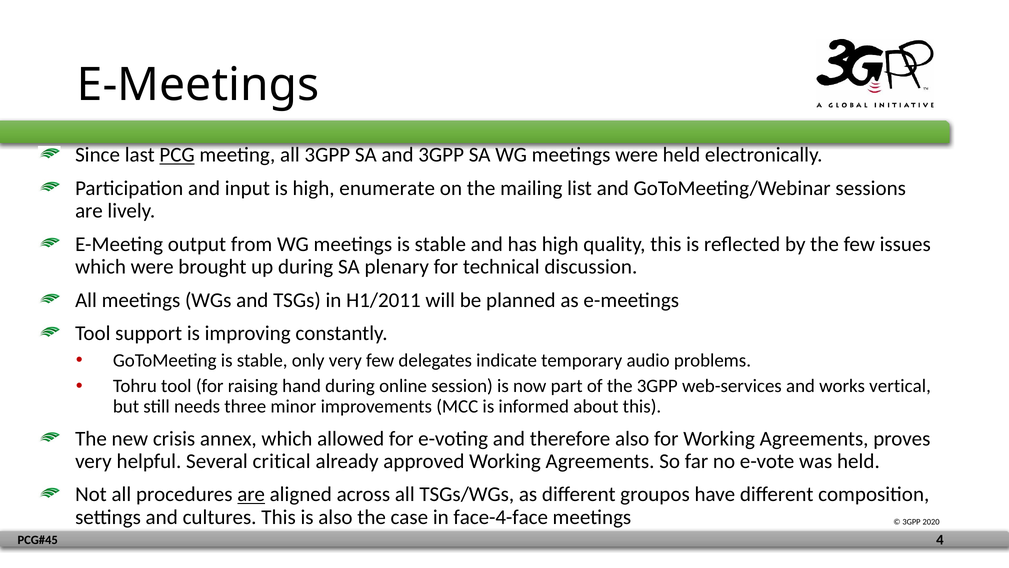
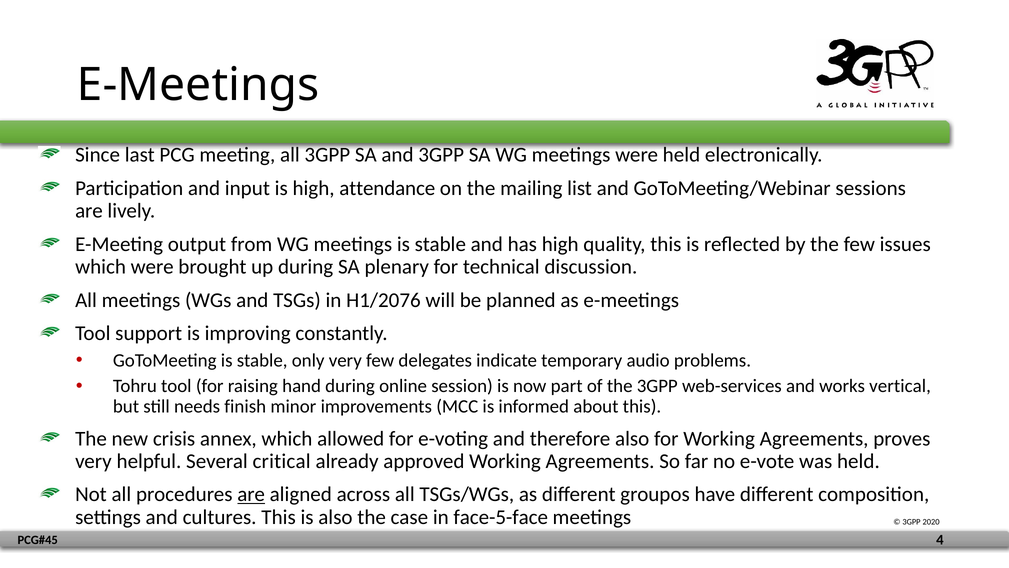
PCG underline: present -> none (177, 155)
enumerate: enumerate -> attendance (387, 188)
H1/2011: H1/2011 -> H1/2076 (383, 300)
three: three -> finish (245, 406)
face-4-face: face-4-face -> face-5-face (501, 517)
